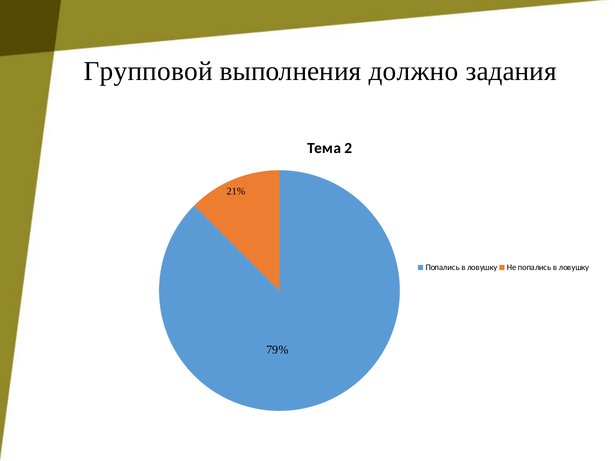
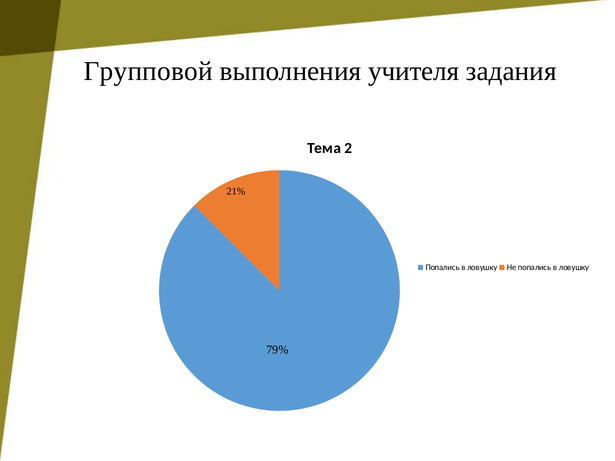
должно: должно -> учителя (414, 71)
